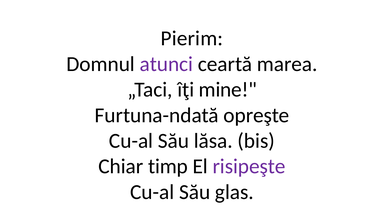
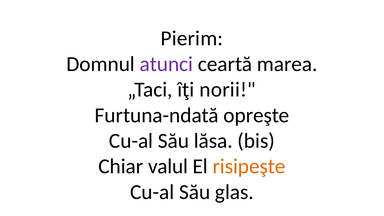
mine: mine -> norii (228, 90)
timp: timp -> valul (168, 166)
risipeşte colour: purple -> orange (249, 166)
